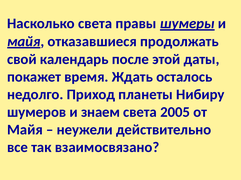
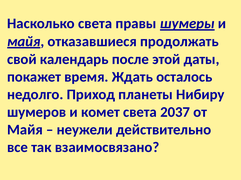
знаем: знаем -> комет (100, 113)
2005: 2005 -> 2037 (175, 113)
